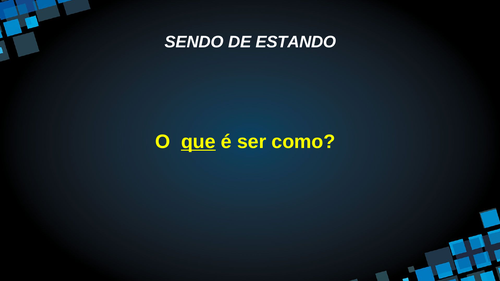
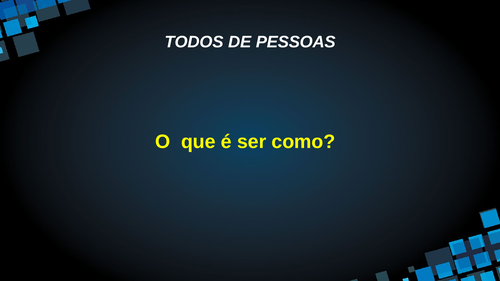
SENDO: SENDO -> TODOS (194, 42)
ESTANDO: ESTANDO -> PESSOAS (296, 42)
que underline: present -> none (198, 142)
